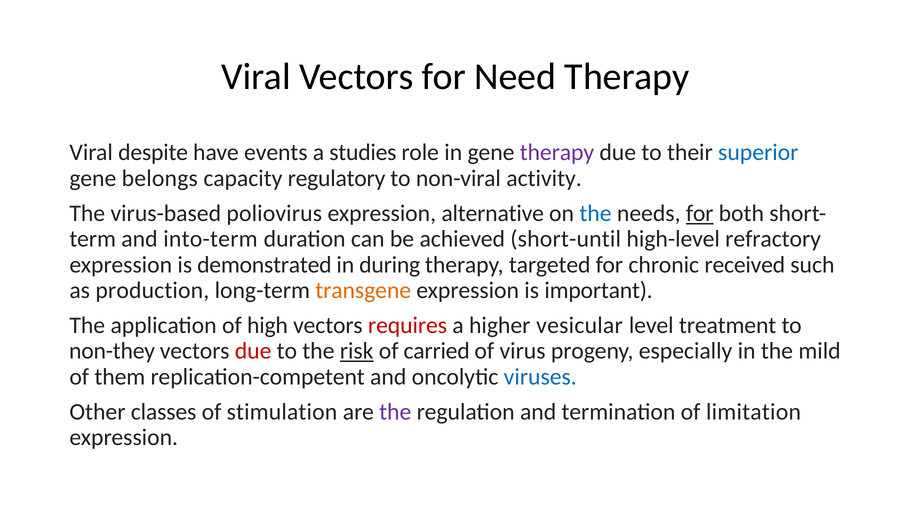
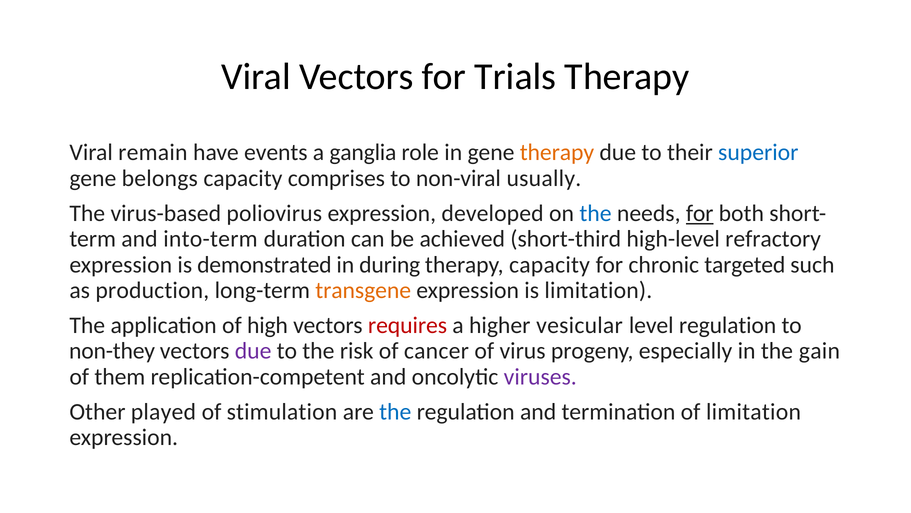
Need: Need -> Trials (515, 77)
despite: despite -> remain (153, 152)
studies: studies -> ganglia (363, 152)
therapy colour: purple -> orange (557, 152)
regulatory: regulatory -> comprises (336, 178)
activity: activity -> usually (544, 178)
alternative: alternative -> developed (493, 213)
short-until: short-until -> short-third (566, 239)
therapy targeted: targeted -> capacity (549, 264)
received: received -> targeted (745, 264)
is important: important -> limitation (598, 290)
level treatment: treatment -> regulation (728, 325)
due colour: red -> purple (253, 351)
risk underline: present -> none (357, 351)
carried: carried -> cancer (436, 351)
mild: mild -> gain (819, 351)
viruses colour: blue -> purple (540, 376)
classes: classes -> played (163, 411)
the colour: purple -> blue (395, 411)
